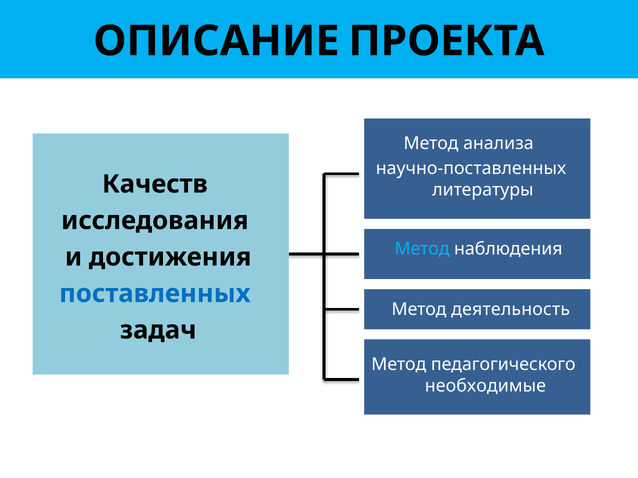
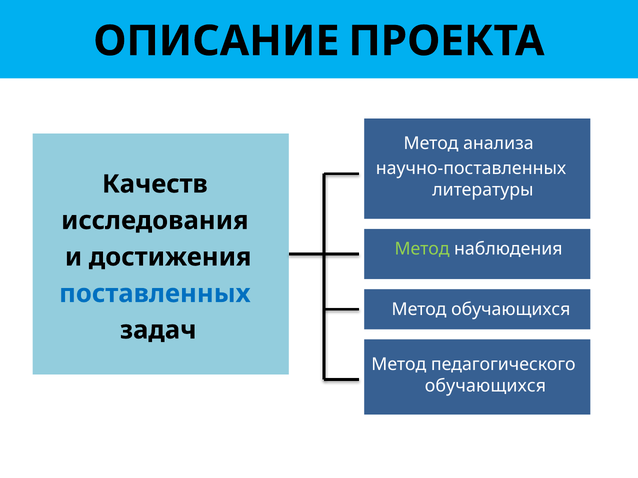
Метод colour: light blue -> light green (422, 249)
Метод деятельность: деятельность -> обучающихся (511, 310)
необходимые: необходимые -> обучающихся (485, 386)
